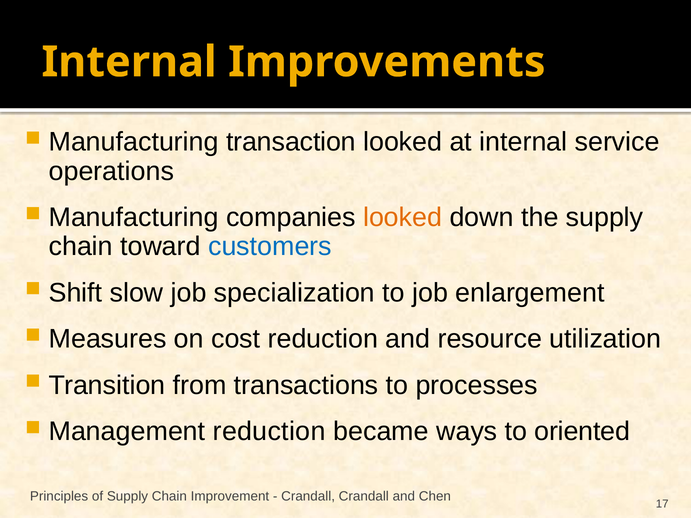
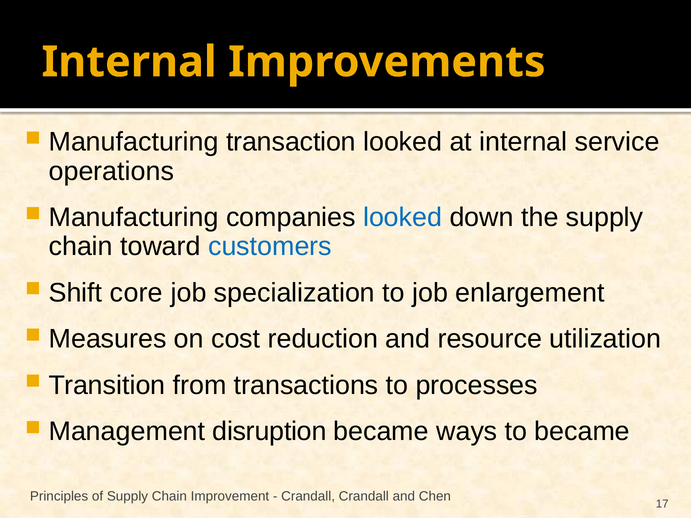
looked colour: orange -> blue (403, 218)
slow: slow -> core (136, 293)
Management reduction: reduction -> disruption (269, 432)
to oriented: oriented -> became (582, 432)
